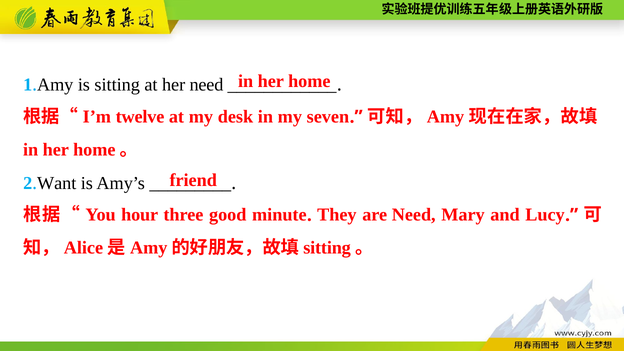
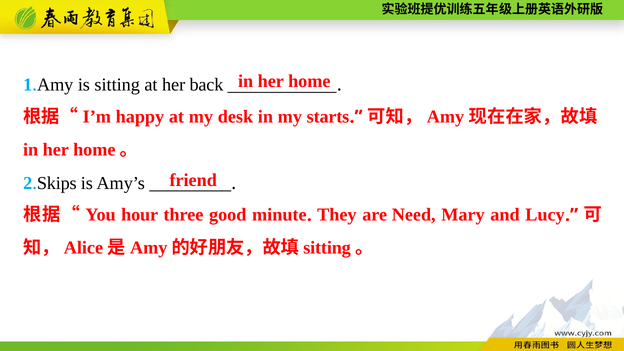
her need: need -> back (206, 85)
twelve: twelve -> happy (140, 117)
seven: seven -> starts (328, 117)
Want: Want -> Skips (57, 183)
